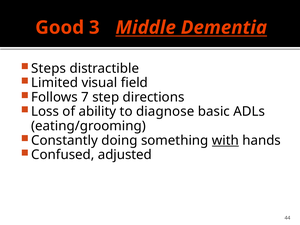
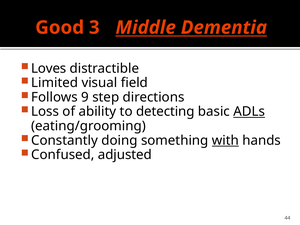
Steps: Steps -> Loves (49, 68)
7: 7 -> 9 (85, 97)
diagnose: diagnose -> detecting (165, 112)
ADLs underline: none -> present (249, 112)
